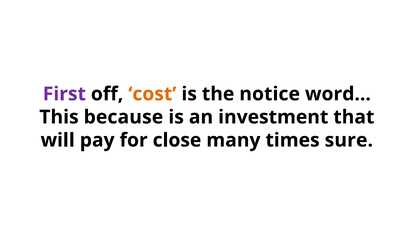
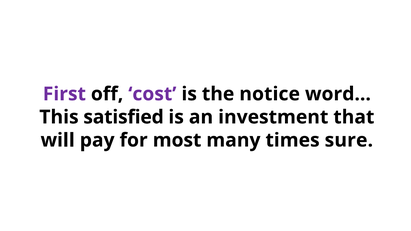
cost colour: orange -> purple (152, 94)
because: because -> satisfied (124, 117)
close: close -> most (177, 140)
